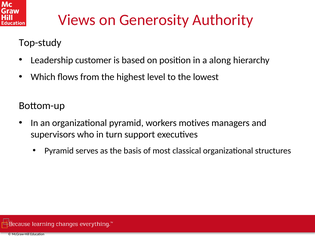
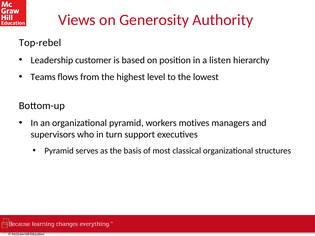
Top-study: Top-study -> Top-rebel (40, 43)
along: along -> listen (220, 60)
Which: Which -> Teams (43, 77)
